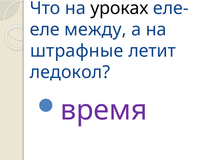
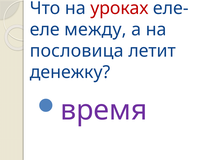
уроках colour: black -> red (119, 8)
штрафные: штрафные -> пословица (77, 51)
ледокол: ледокол -> денежку (70, 72)
